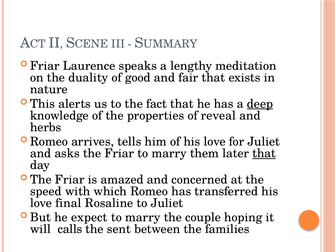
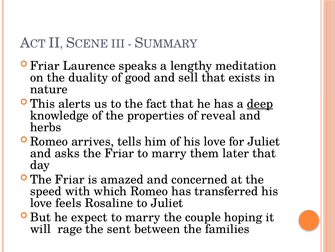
fair: fair -> sell (188, 77)
that underline: present -> none (264, 153)
final: final -> feels (68, 202)
calls: calls -> rage (70, 228)
